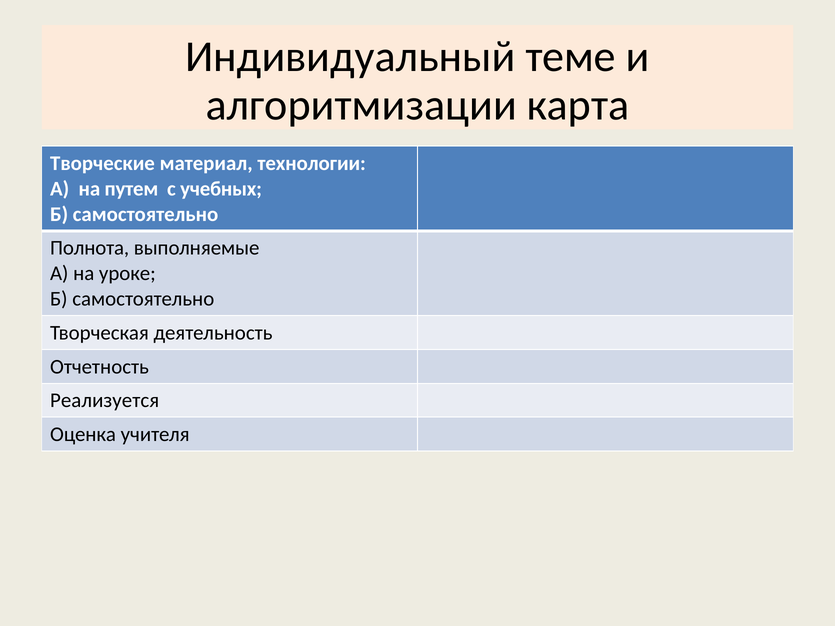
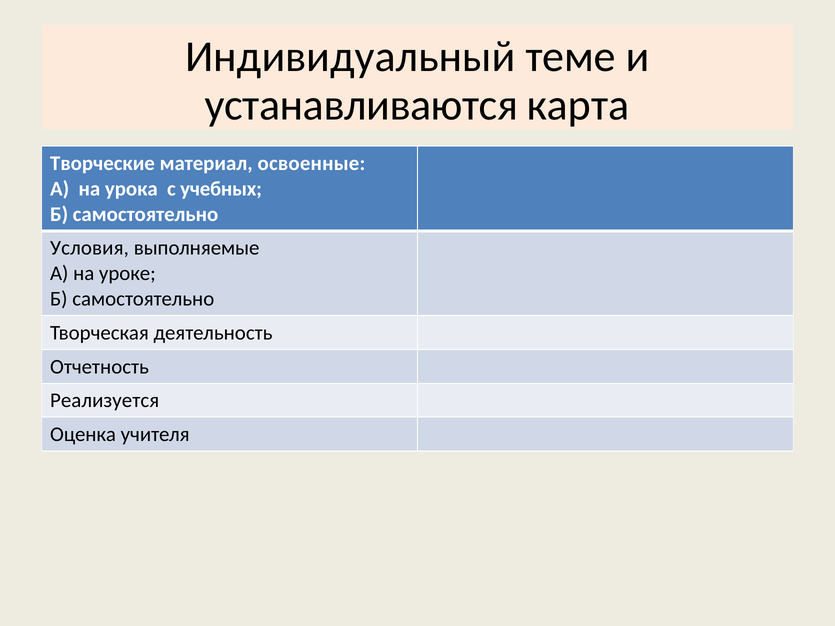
алгоритмизации: алгоритмизации -> устанавливаются (361, 105)
технологии: технологии -> освоенные (311, 163)
путем: путем -> урока (131, 189)
Полнота: Полнота -> Условия (89, 248)
